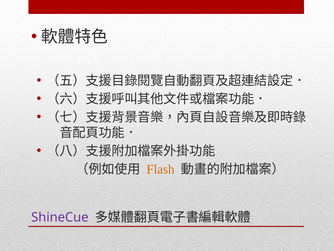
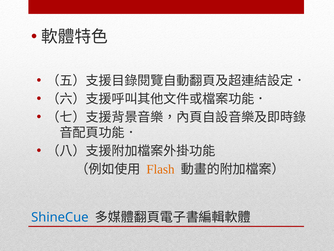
ShineCue colour: purple -> blue (60, 217)
